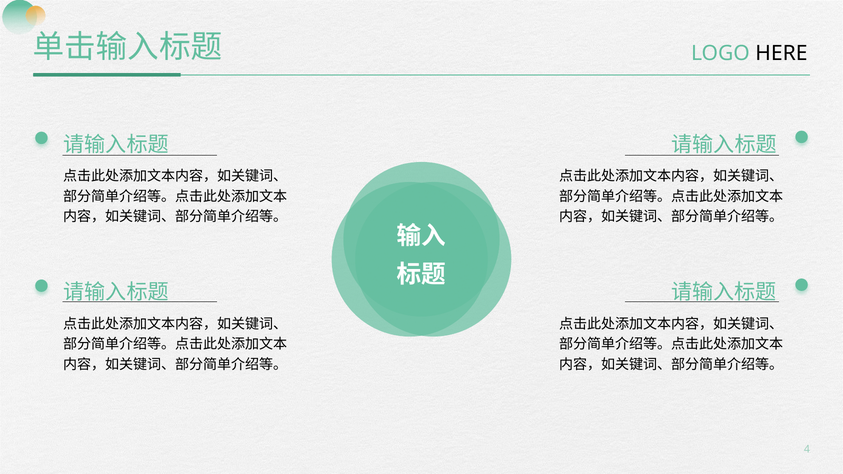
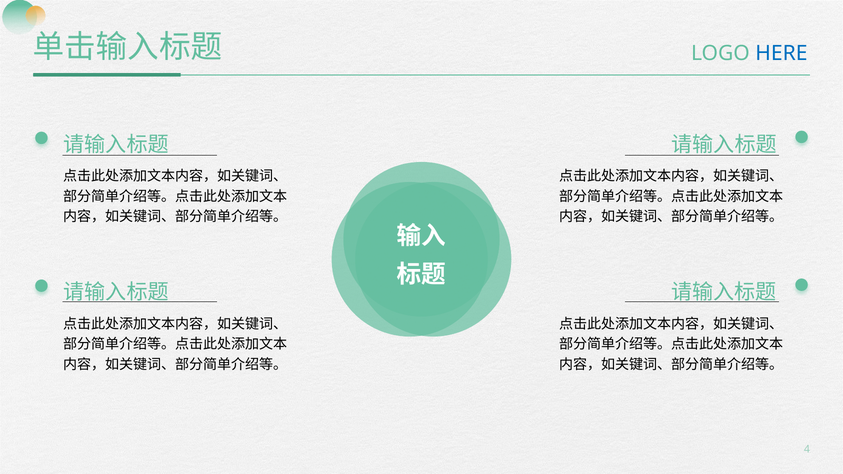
HERE colour: black -> blue (781, 54)
